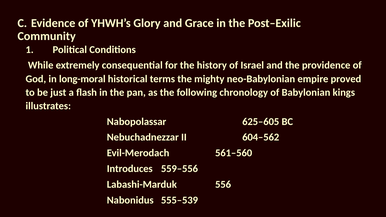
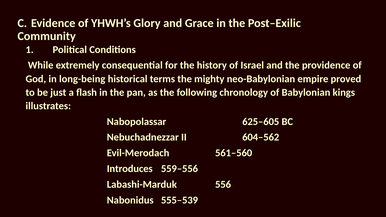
long-moral: long-moral -> long-being (82, 79)
